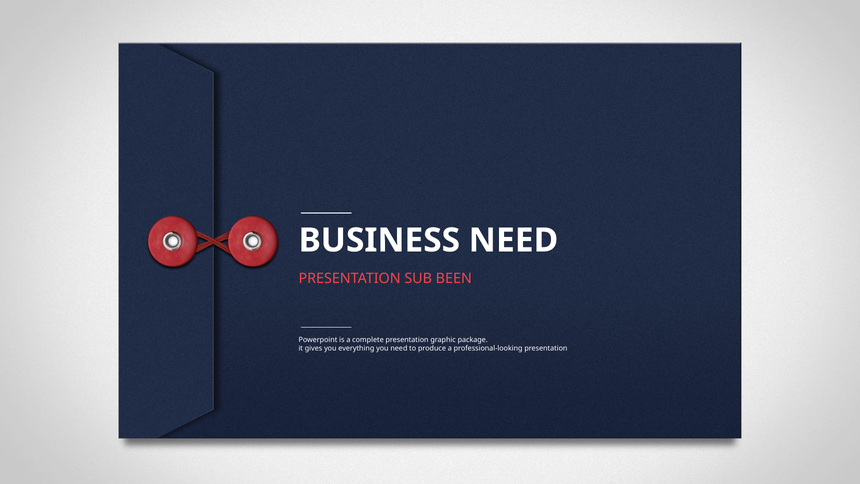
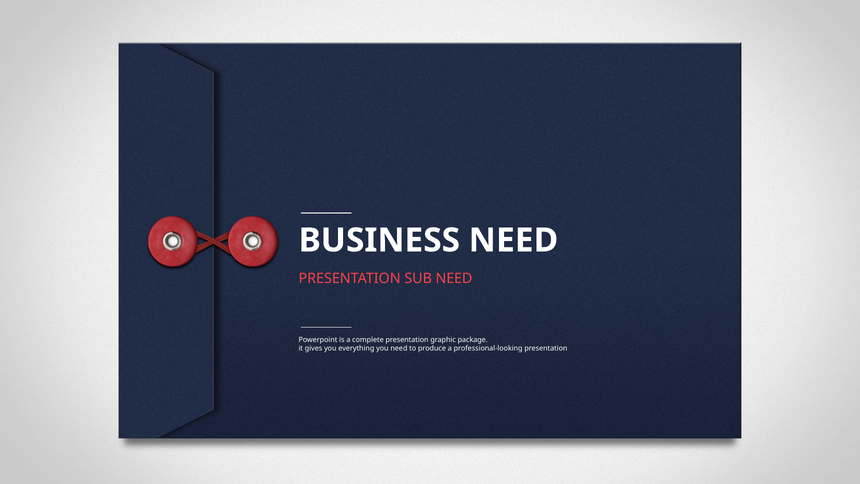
SUB BEEN: BEEN -> NEED (454, 279)
